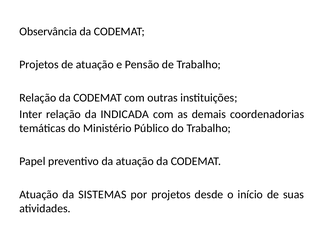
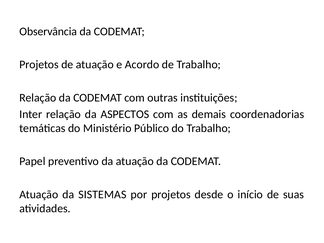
Pensão: Pensão -> Acordo (142, 65)
INDICADA: INDICADA -> ASPECTOS (125, 114)
